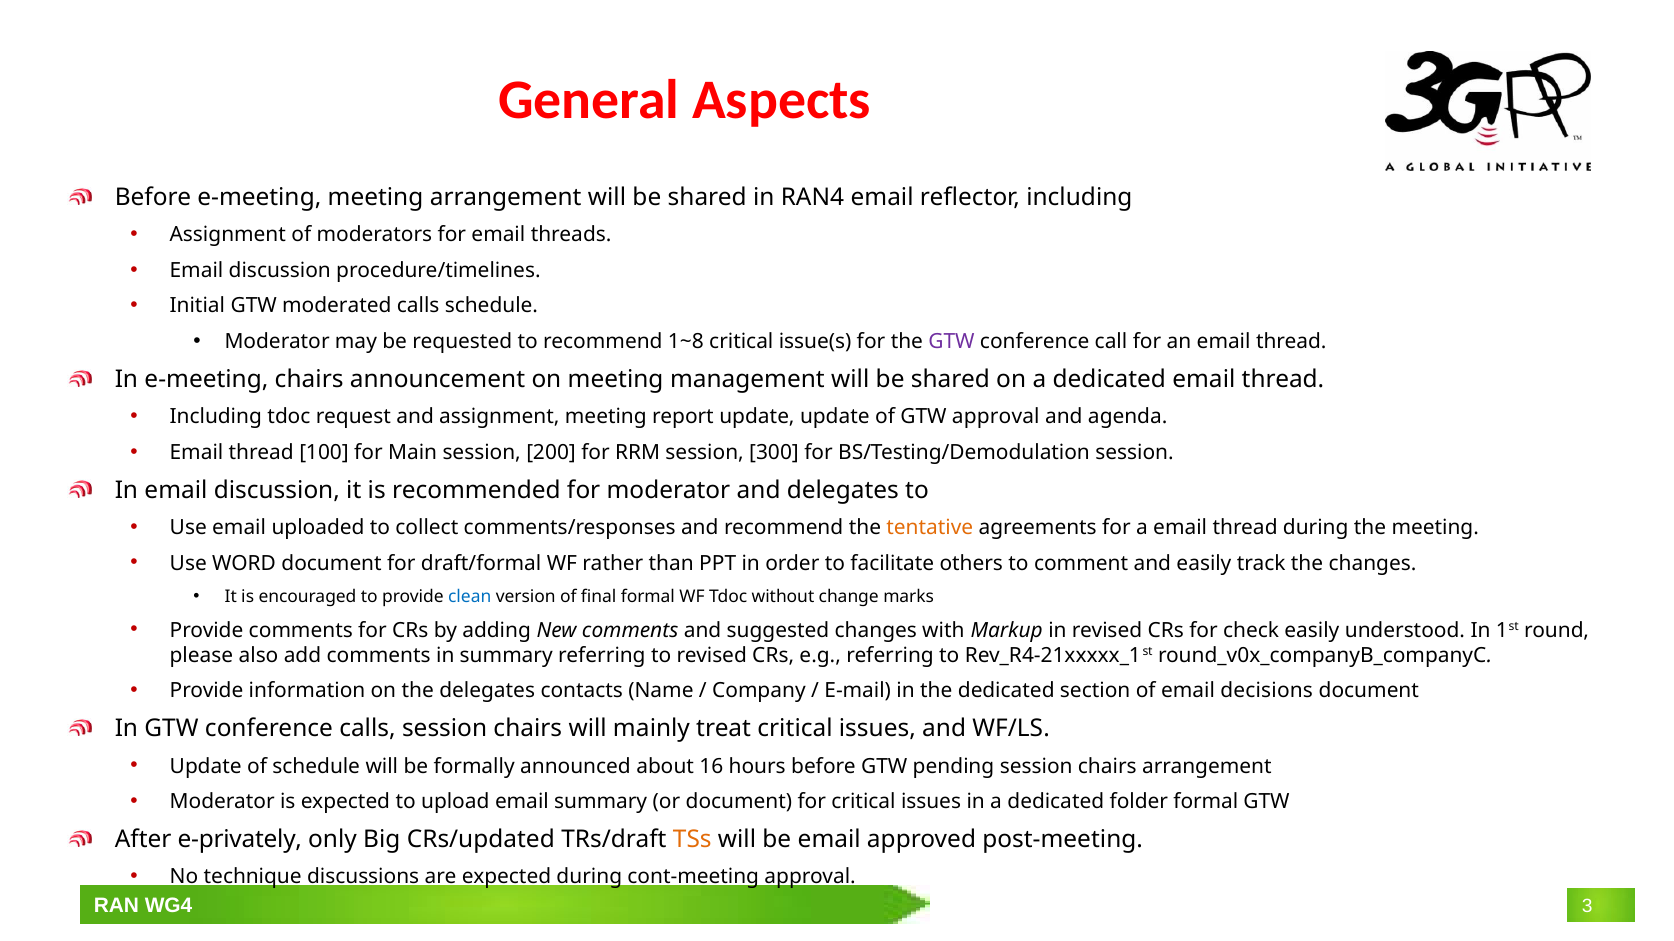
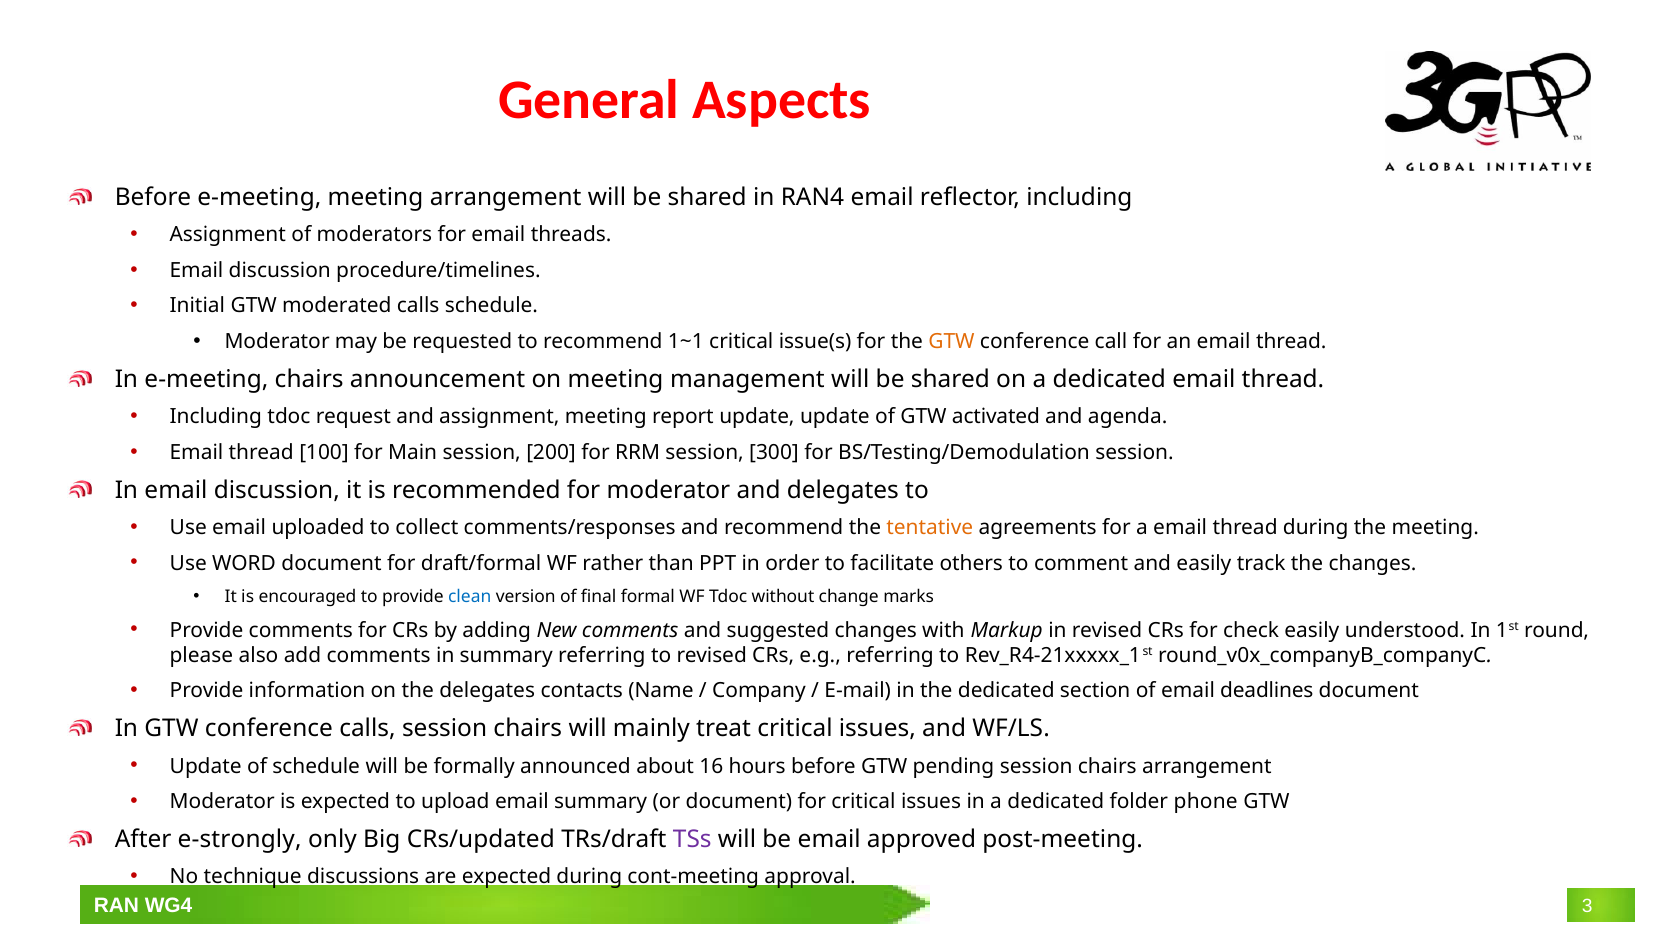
1~8: 1~8 -> 1~1 (686, 342)
GTW colour: purple -> orange (952, 342)
GTW approval: approval -> activated (996, 417)
decisions: decisions -> deadlines (1267, 691)
folder formal: formal -> phone (1206, 802)
e-privately: e-privately -> e-strongly (240, 840)
TSs colour: orange -> purple (692, 840)
